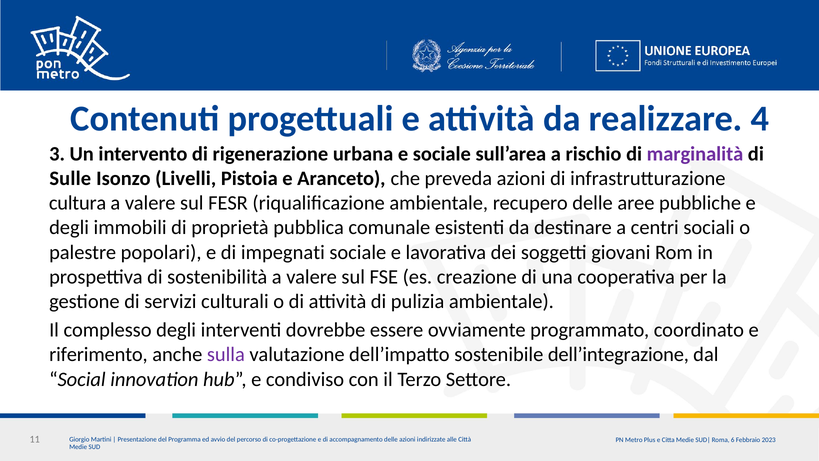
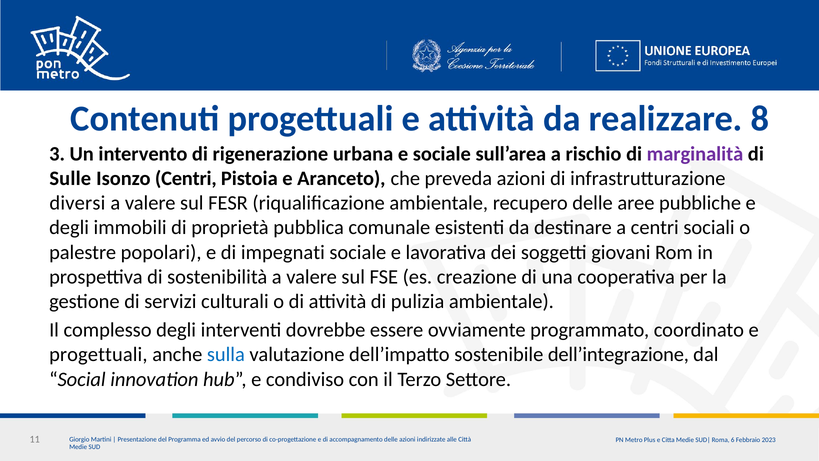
4: 4 -> 8 (760, 119)
Isonzo Livelli: Livelli -> Centri (186, 178)
cultura: cultura -> diversi (77, 203)
riferimento: riferimento -> progettuali (98, 354)
sulla colour: purple -> blue (226, 354)
